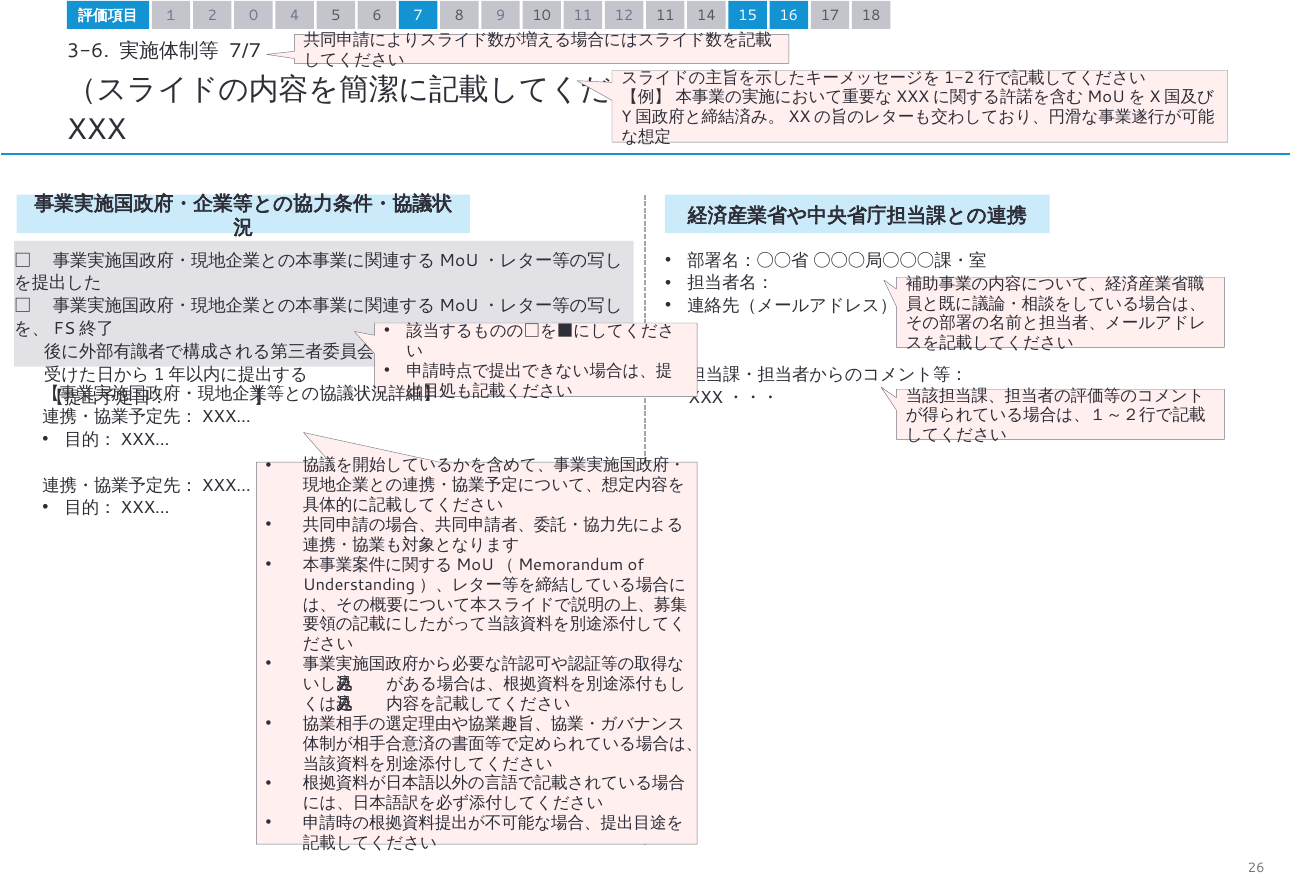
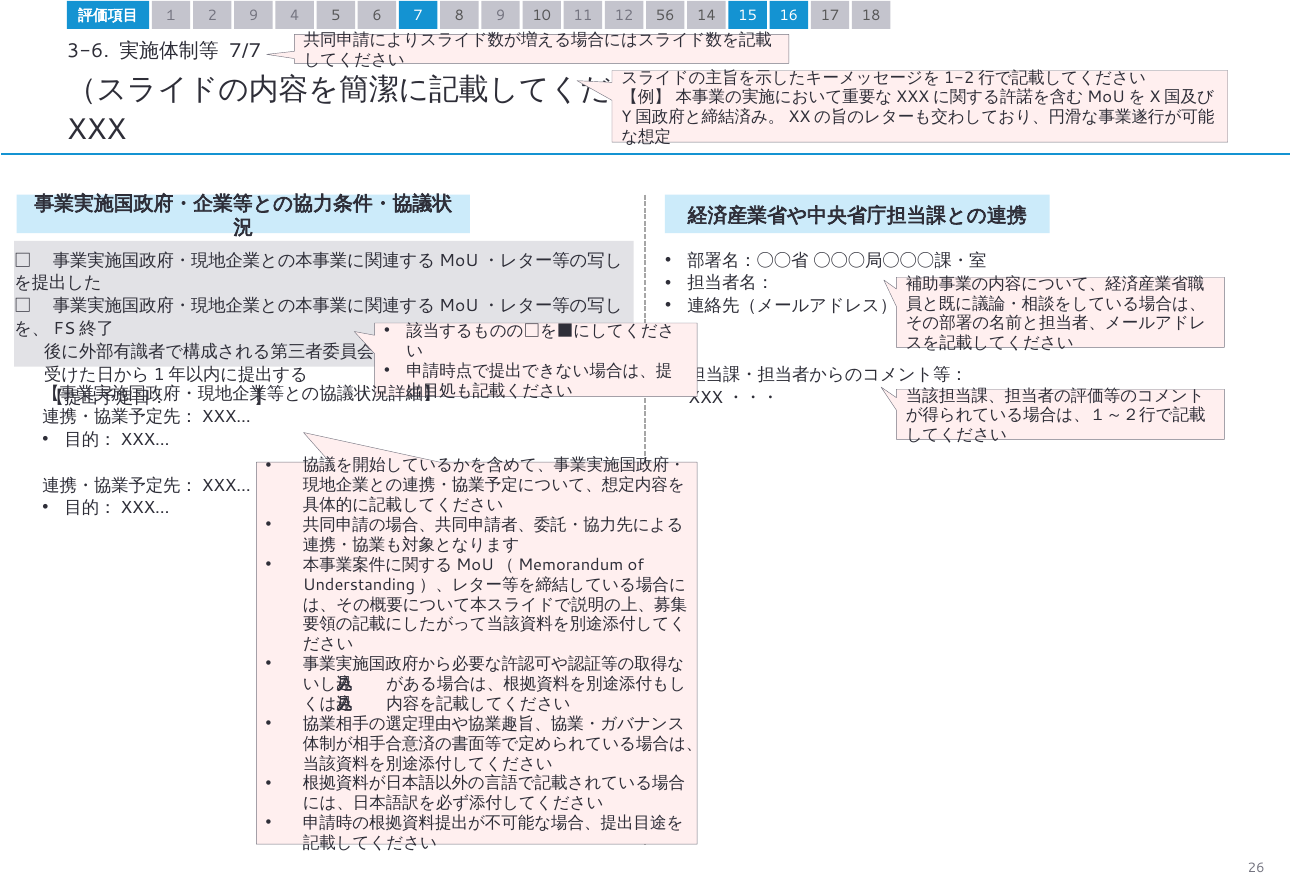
2 0: 0 -> 9 (253, 15)
12 11: 11 -> 56 (665, 15)
